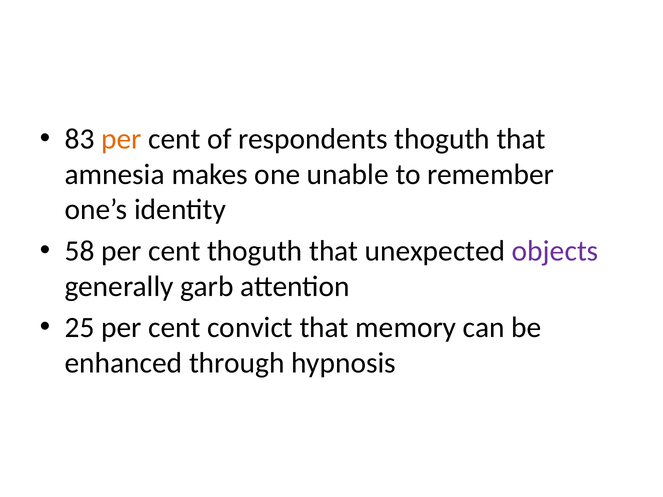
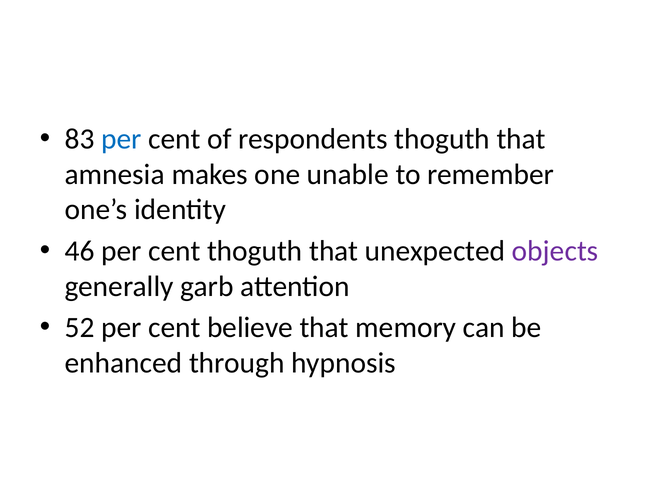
per colour: orange -> blue (121, 139)
58: 58 -> 46 (80, 251)
25: 25 -> 52 (80, 328)
convict: convict -> believe (250, 328)
